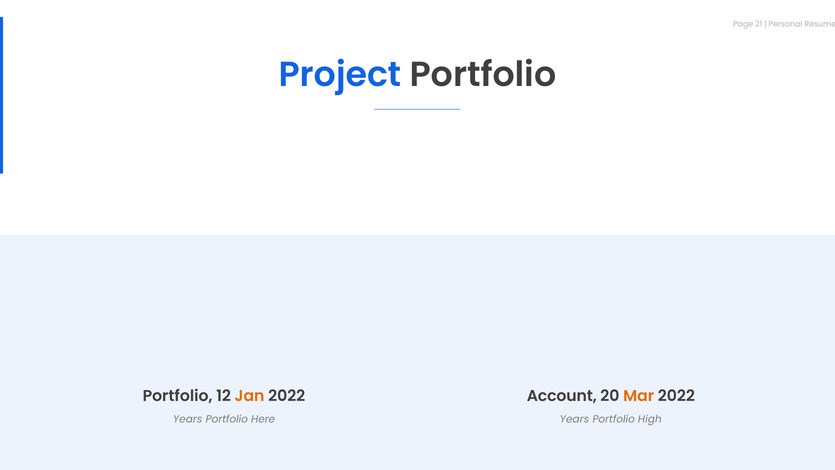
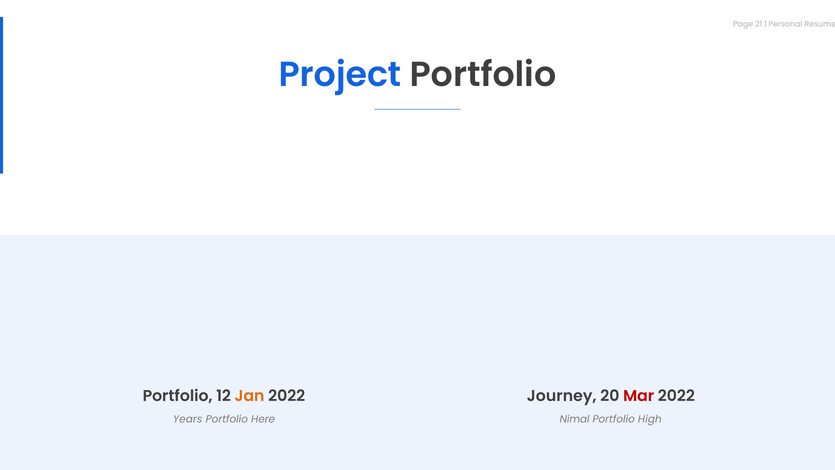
Account: Account -> Journey (562, 396)
Mar colour: orange -> red (639, 396)
Years: Years -> Nimal (575, 419)
